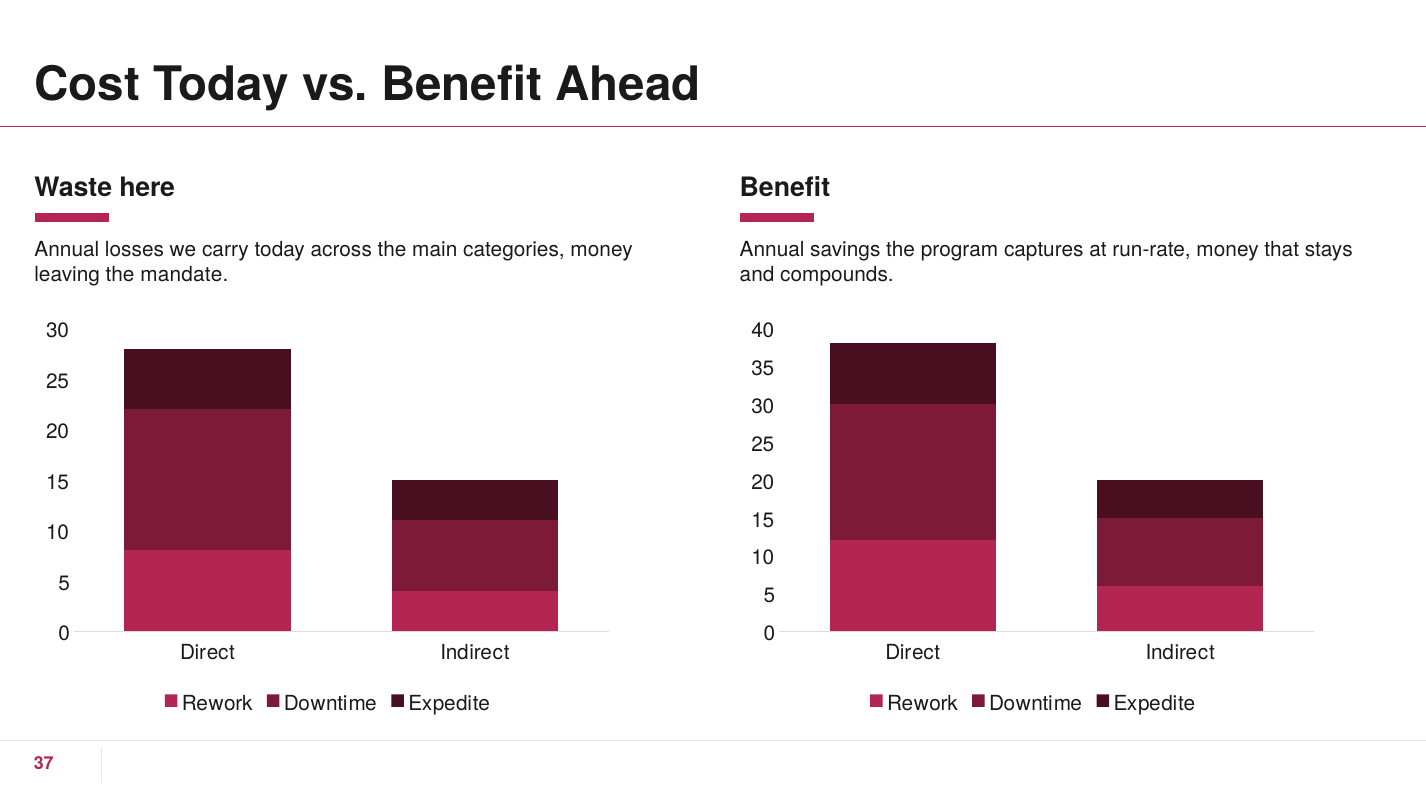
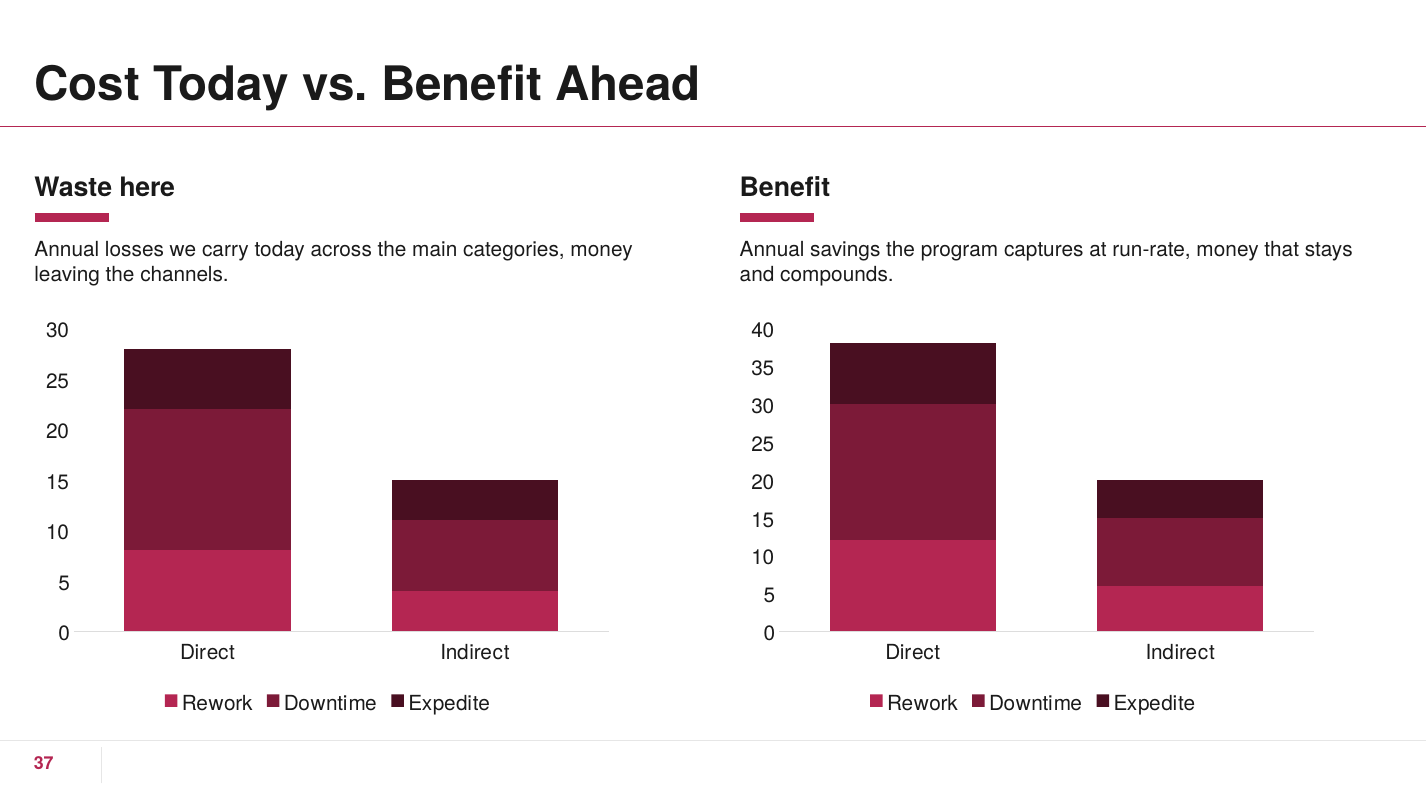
mandate: mandate -> channels (184, 275)
